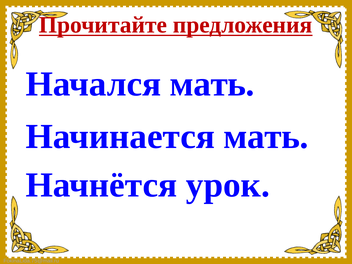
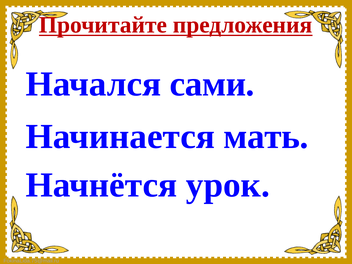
Начался мать: мать -> сами (212, 84)
